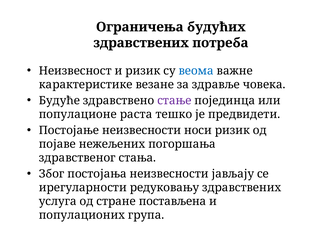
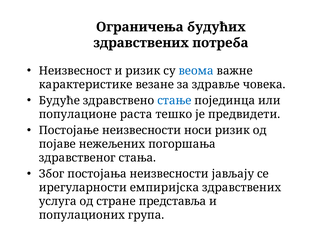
стање colour: purple -> blue (174, 101)
редуковању: редуковању -> емпиријска (164, 188)
постављена: постављена -> представља (172, 202)
